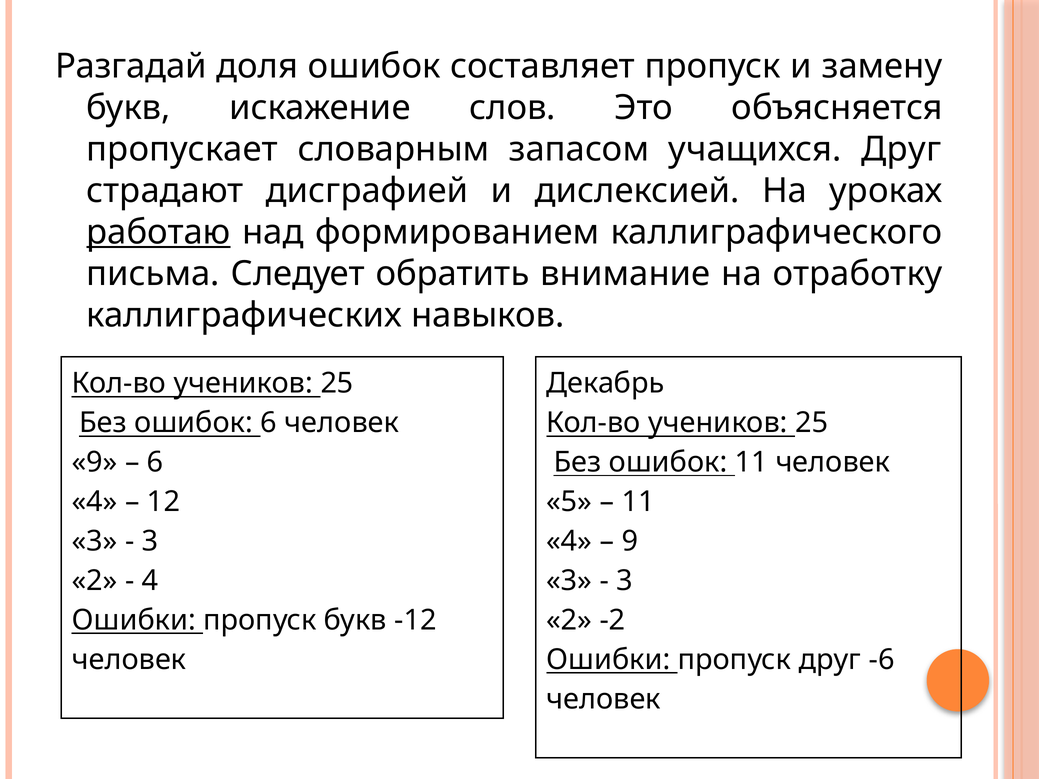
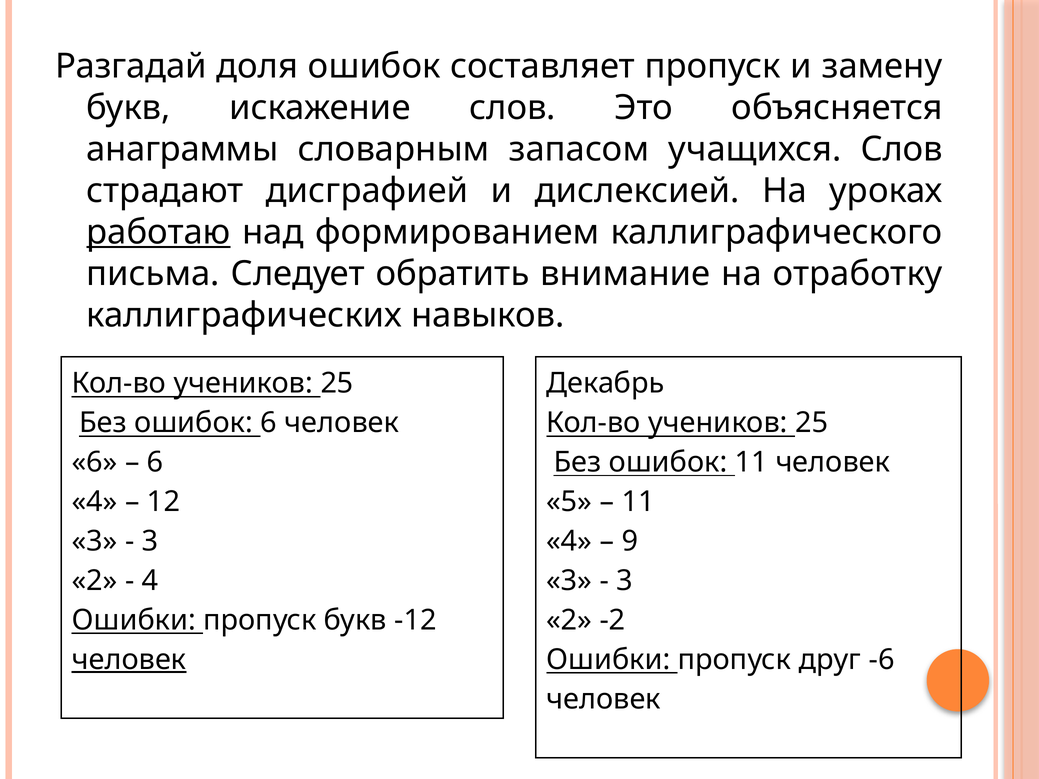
пропускает: пропускает -> анаграммы (182, 149)
учащихся Друг: Друг -> Слов (902, 149)
9: 9 -> 6 (95, 463)
человек underline: none -> present (129, 660)
